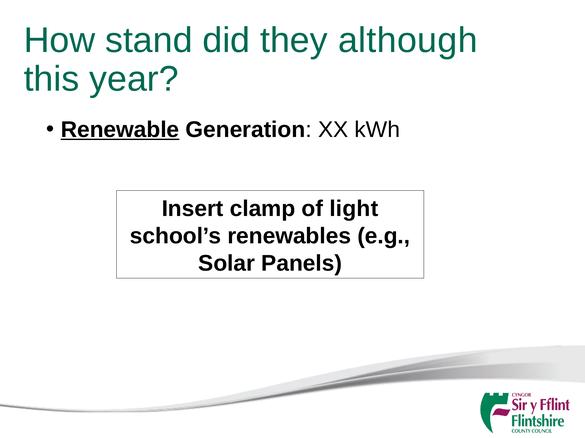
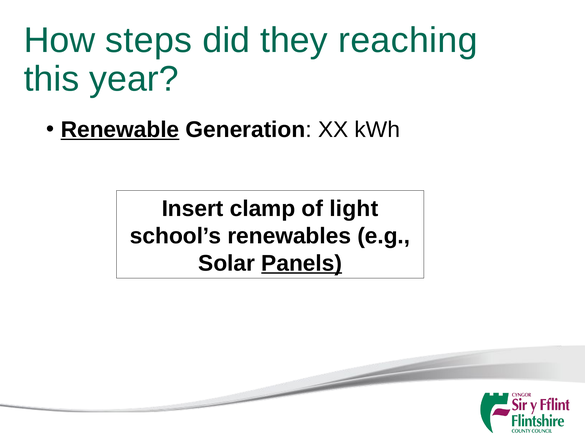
stand: stand -> steps (149, 41)
although: although -> reaching (408, 41)
Panels underline: none -> present (302, 264)
